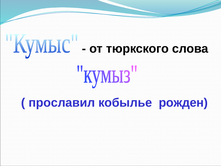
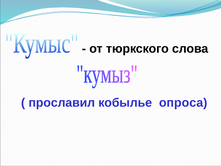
рожден: рожден -> опроса (183, 103)
